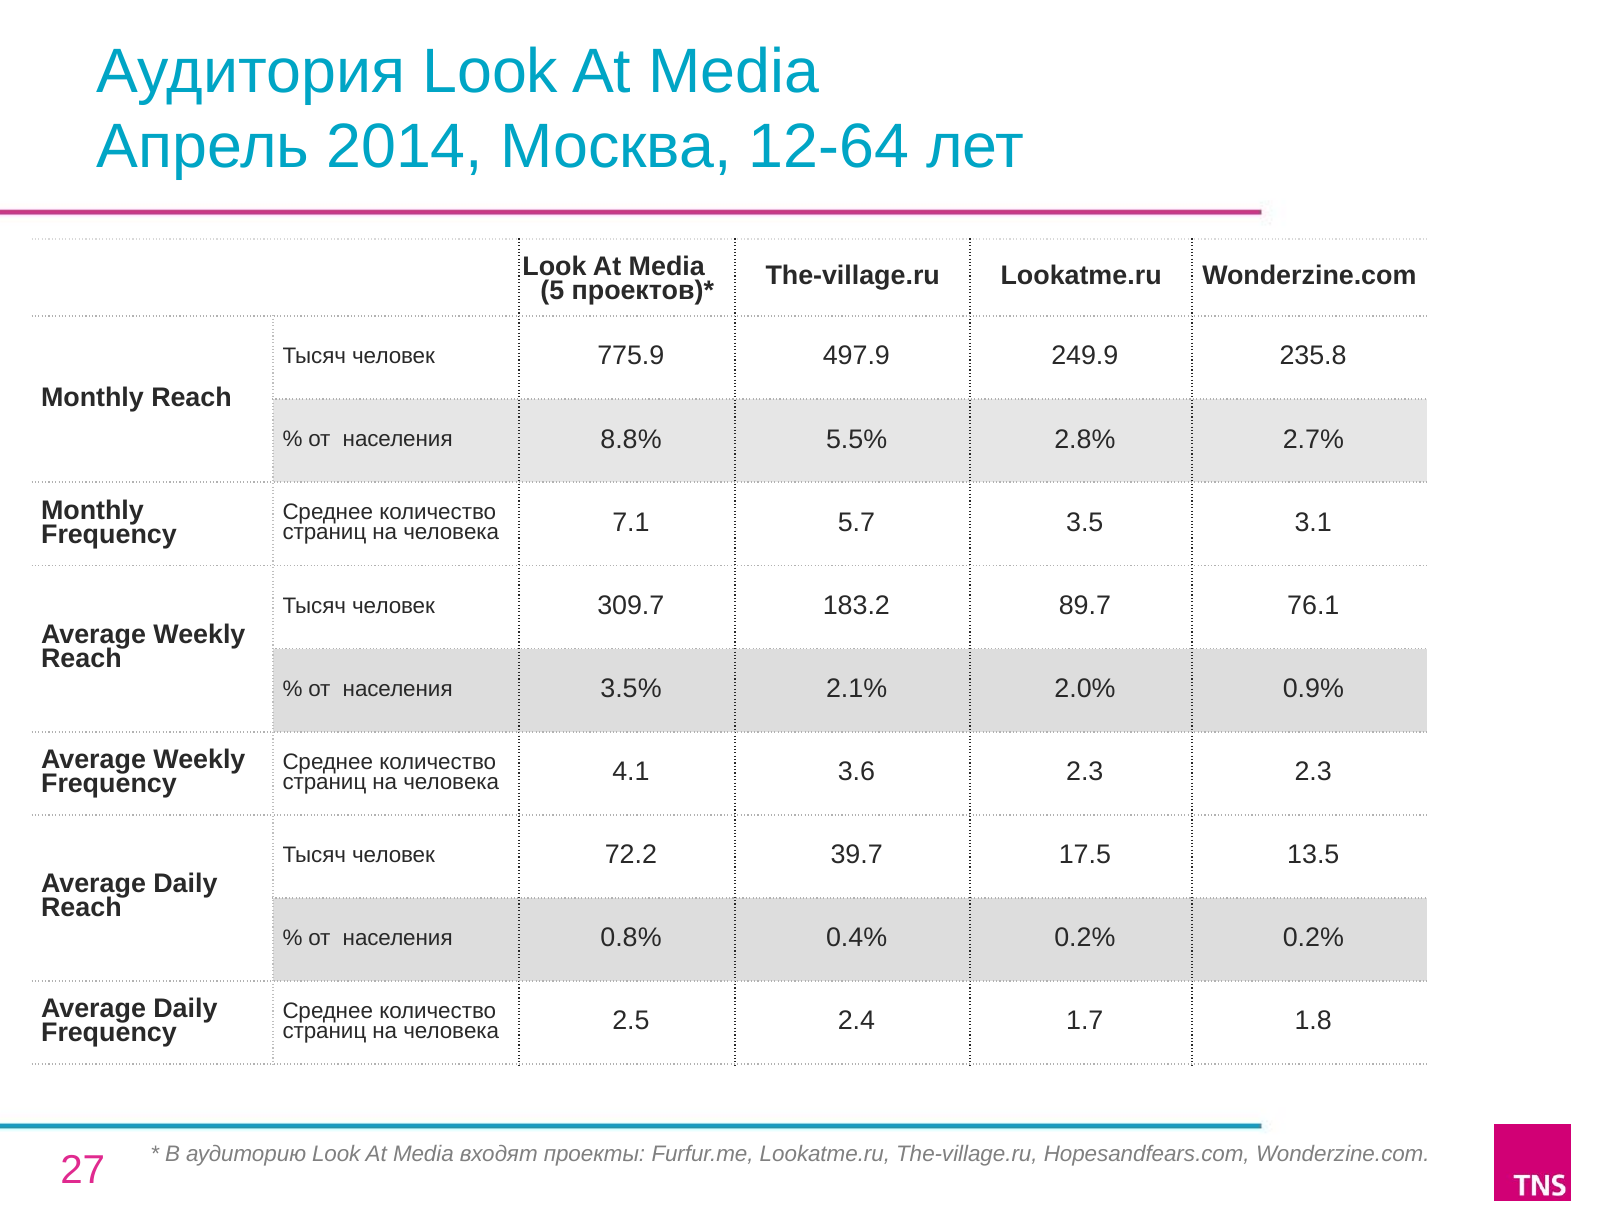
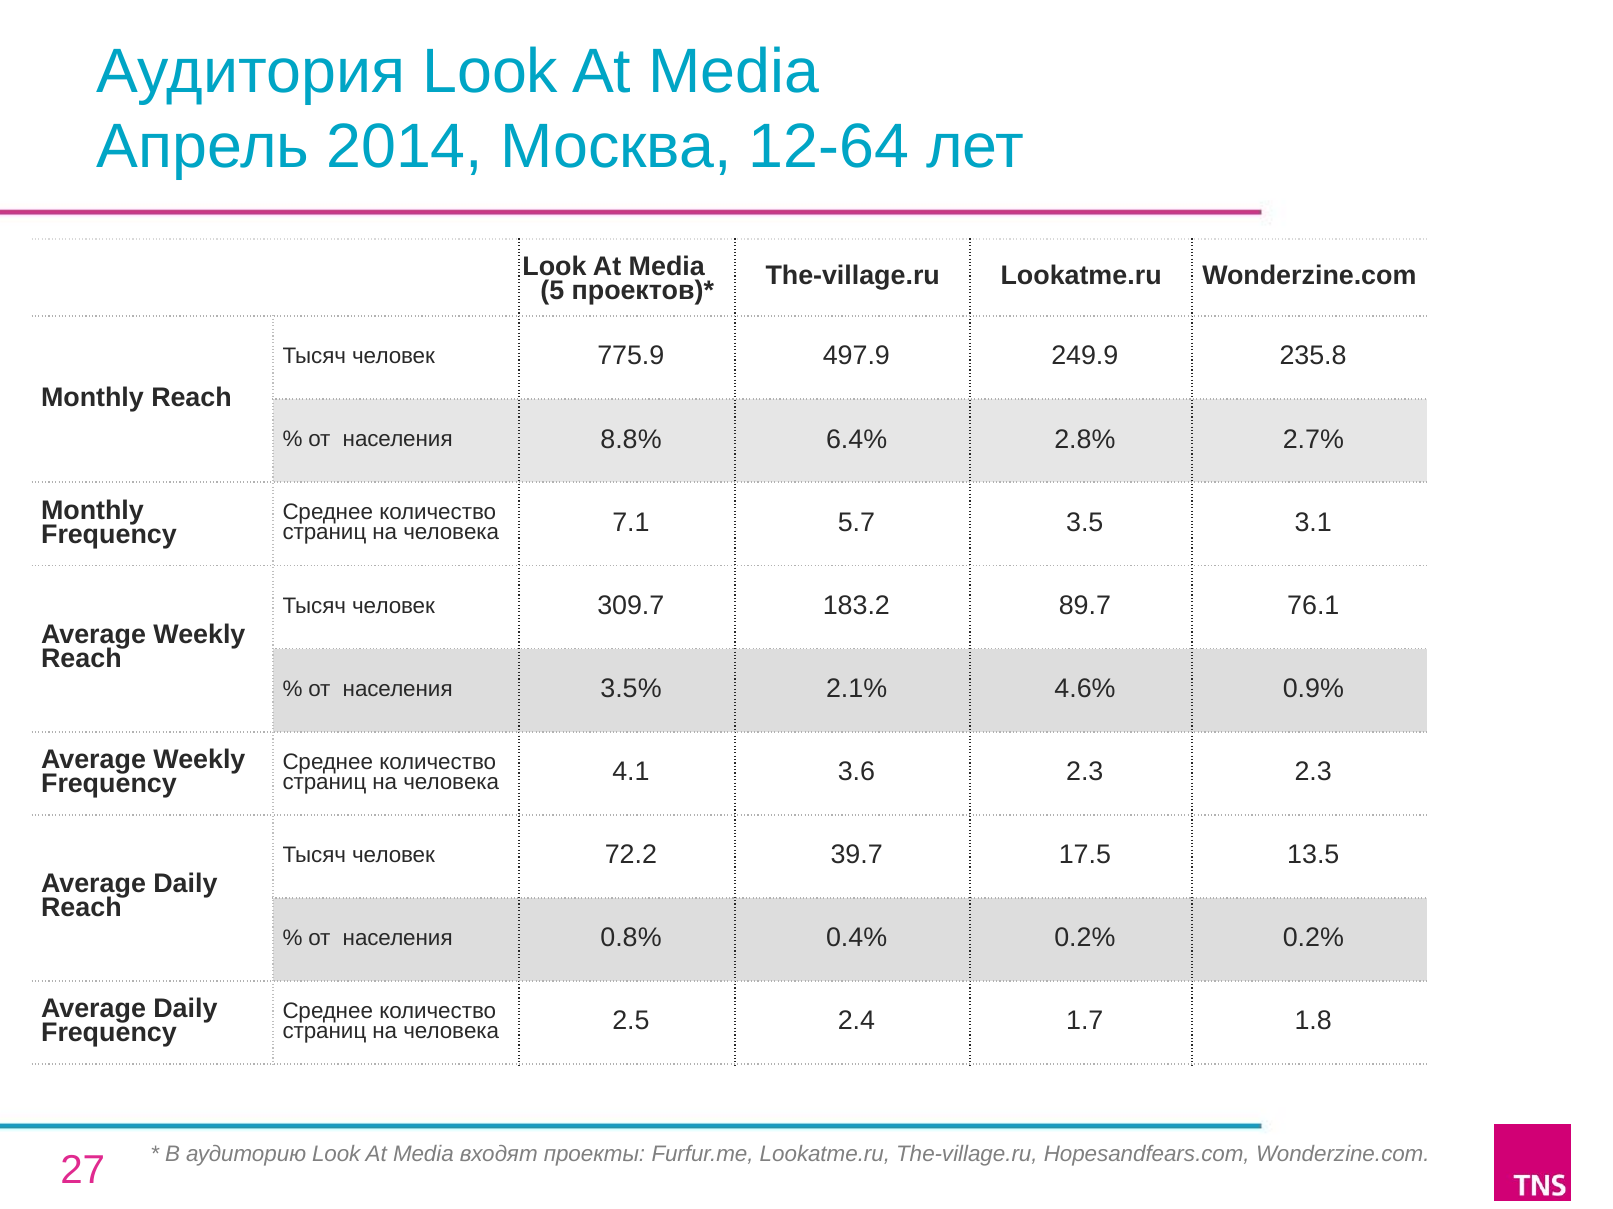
5.5%: 5.5% -> 6.4% (857, 439)
2.0%: 2.0% -> 4.6% (1085, 689)
